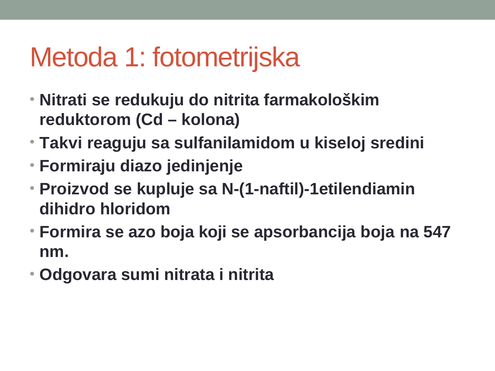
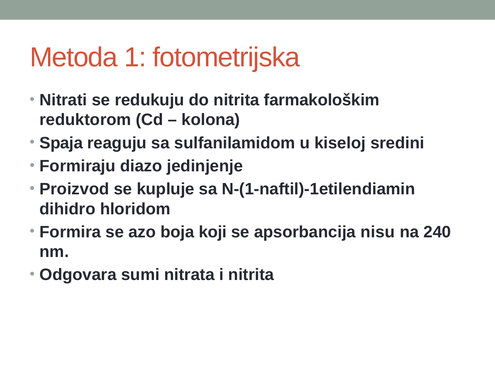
Takvi: Takvi -> Spaja (61, 143)
apsorbancija boja: boja -> nisu (378, 232)
547: 547 -> 240 (437, 232)
